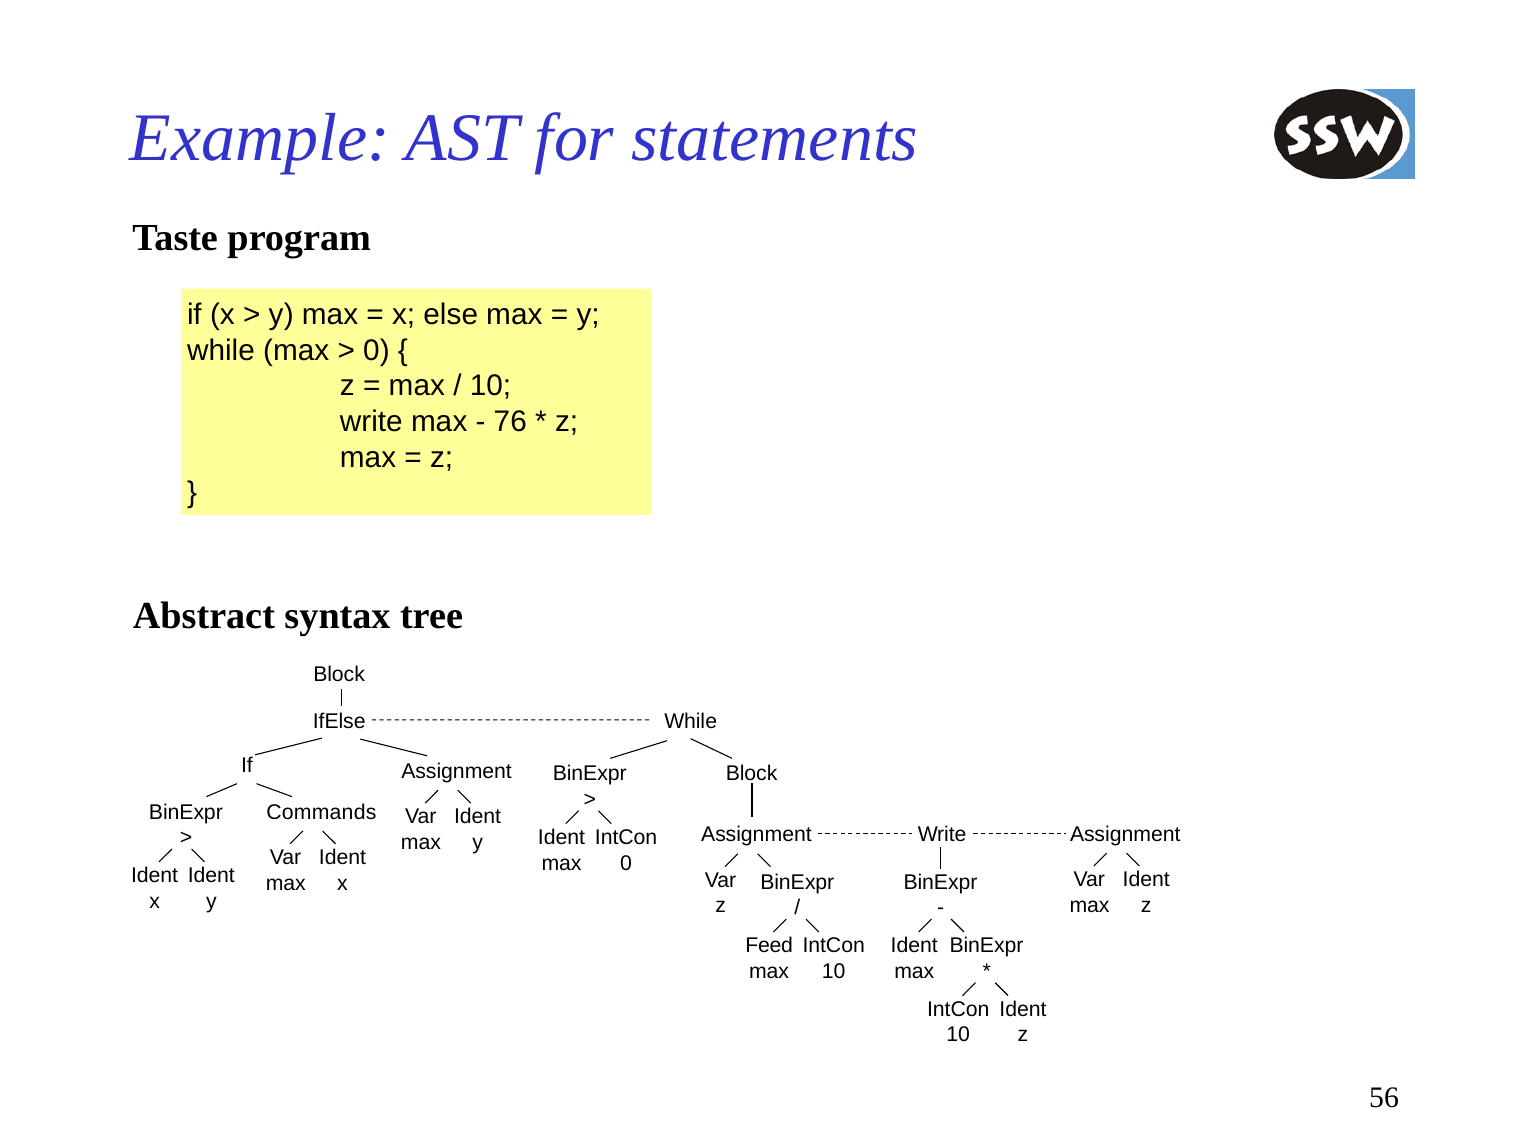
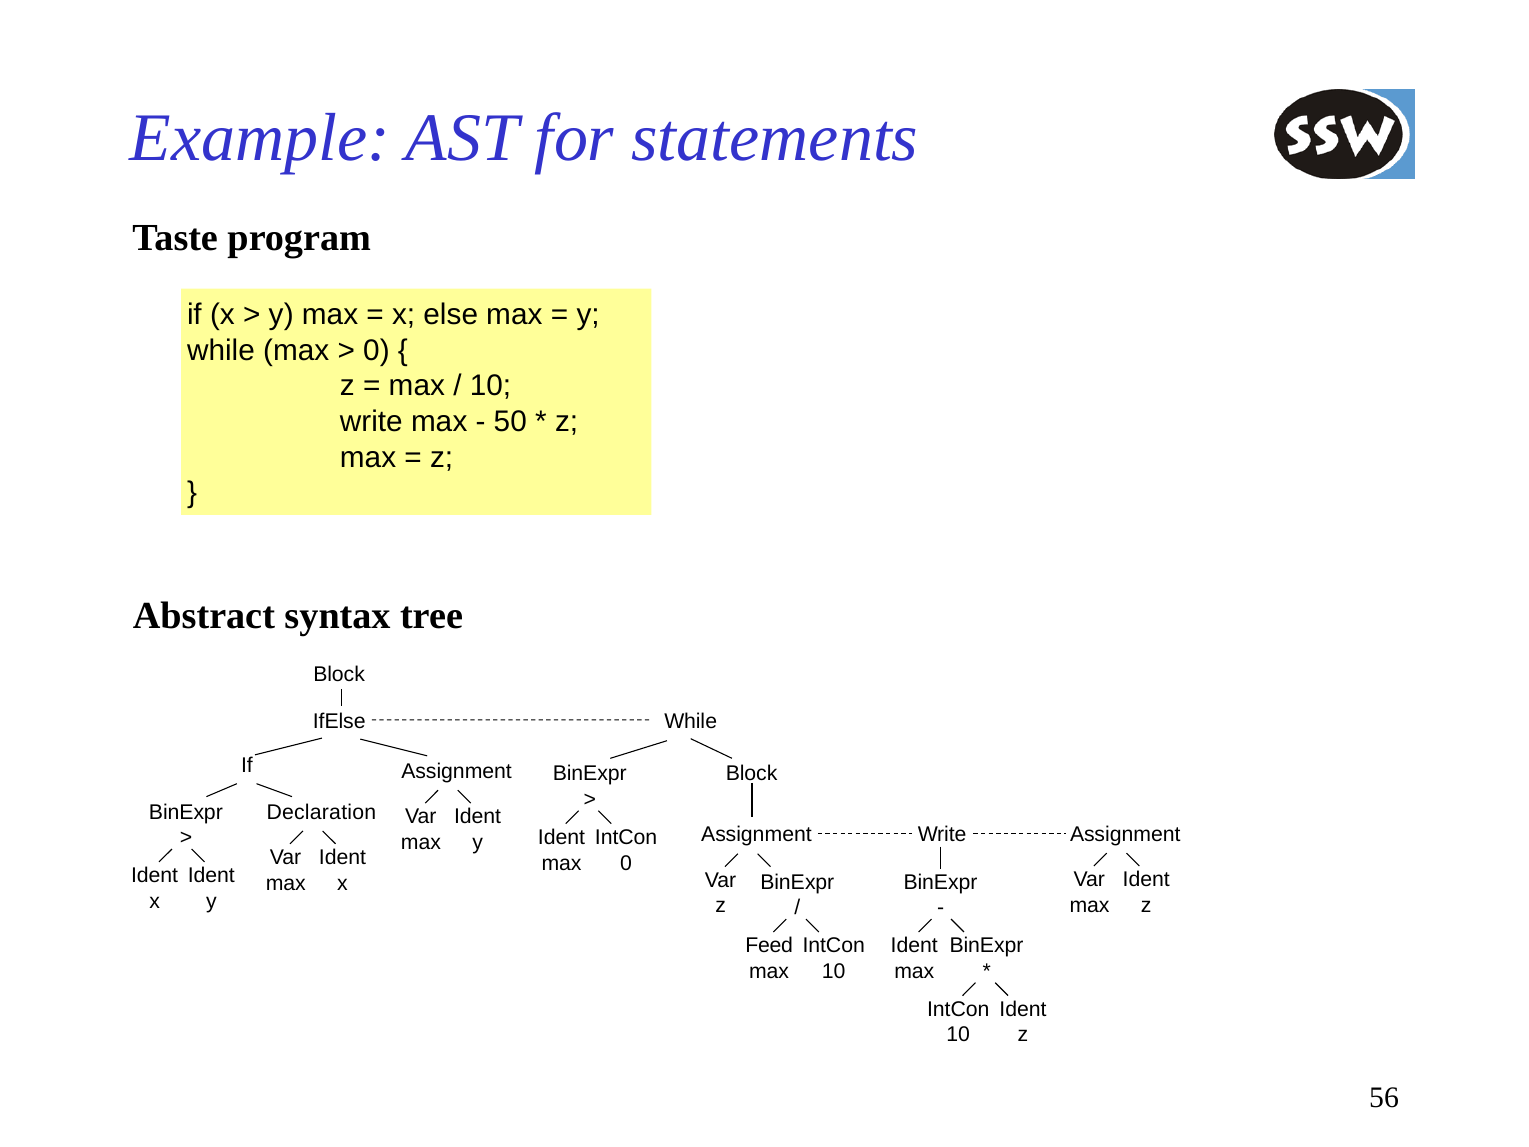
76: 76 -> 50 (510, 422)
Commands: Commands -> Declaration (321, 812)
